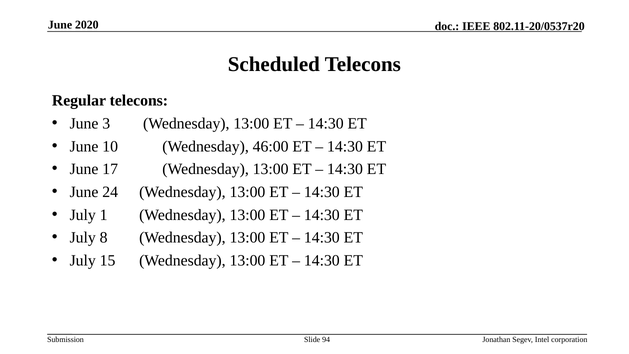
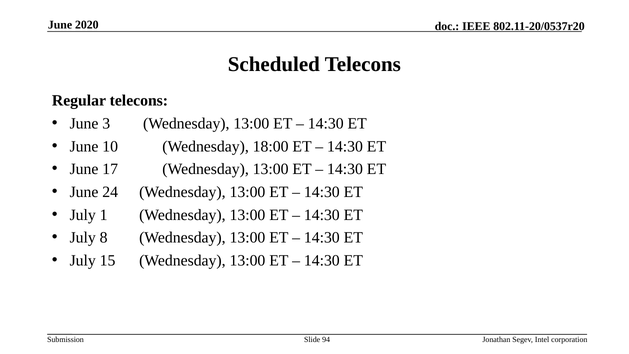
46:00: 46:00 -> 18:00 (271, 146)
